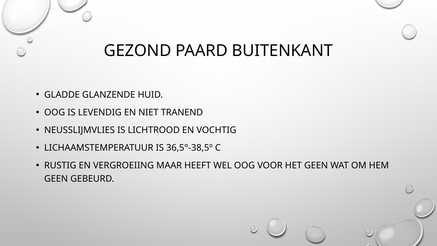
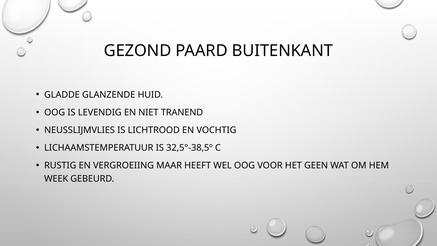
36,5°-38,5º: 36,5°-38,5º -> 32,5°-38,5º (189, 148)
GEEN: GEEN -> WEEK (56, 179)
